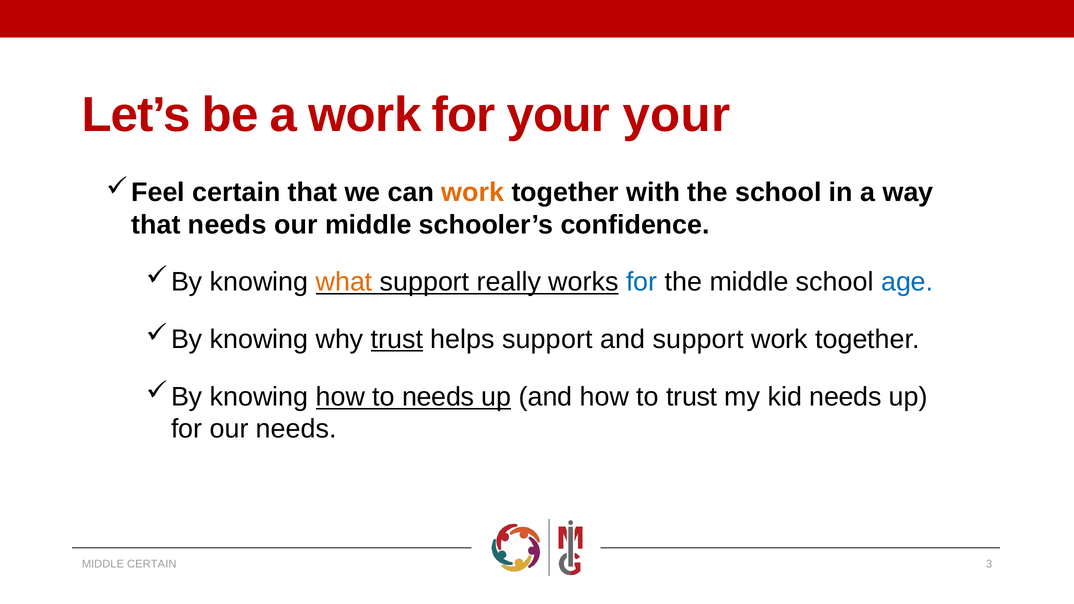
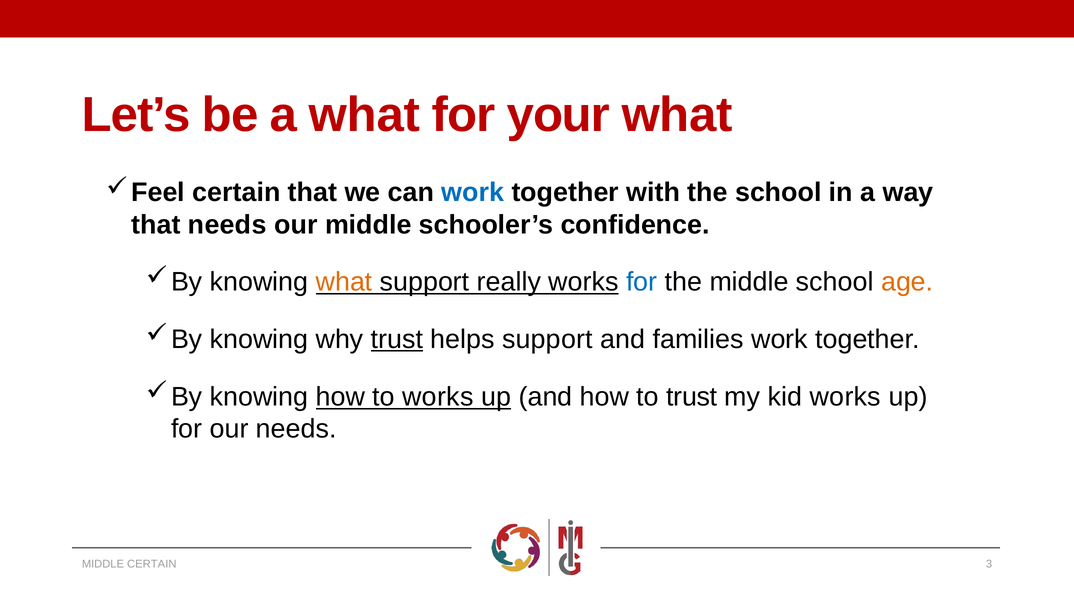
a work: work -> what (365, 115)
your your: your -> what (677, 115)
work colour: orange -> blue (473, 193)
age colour: blue -> orange (907, 282)
and support: support -> families (698, 339)
to needs: needs -> works (438, 397)
kid needs: needs -> works (845, 397)
